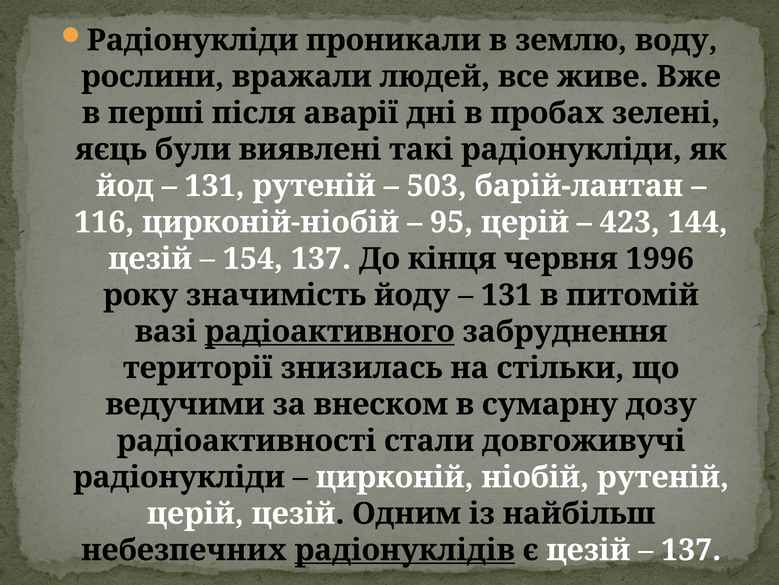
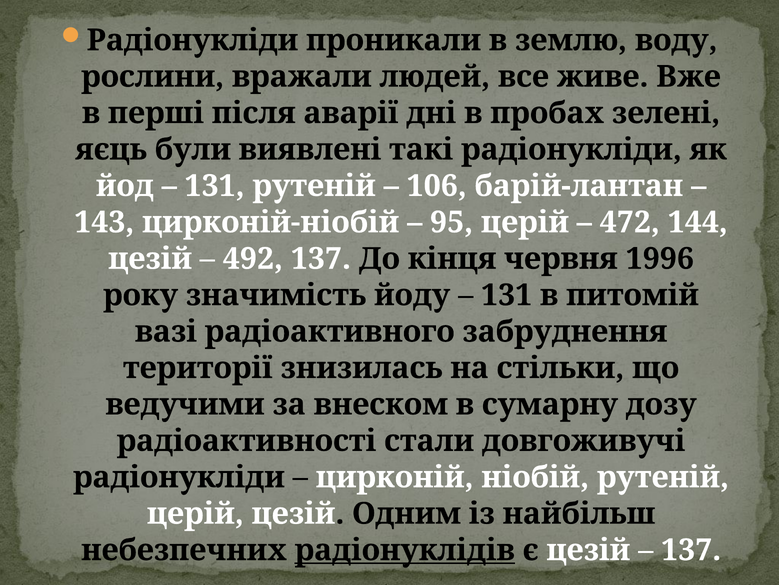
503: 503 -> 106 (437, 186)
116: 116 -> 143 (104, 222)
423: 423 -> 472 (630, 222)
154: 154 -> 492 (253, 258)
радіоактивного underline: present -> none (330, 331)
